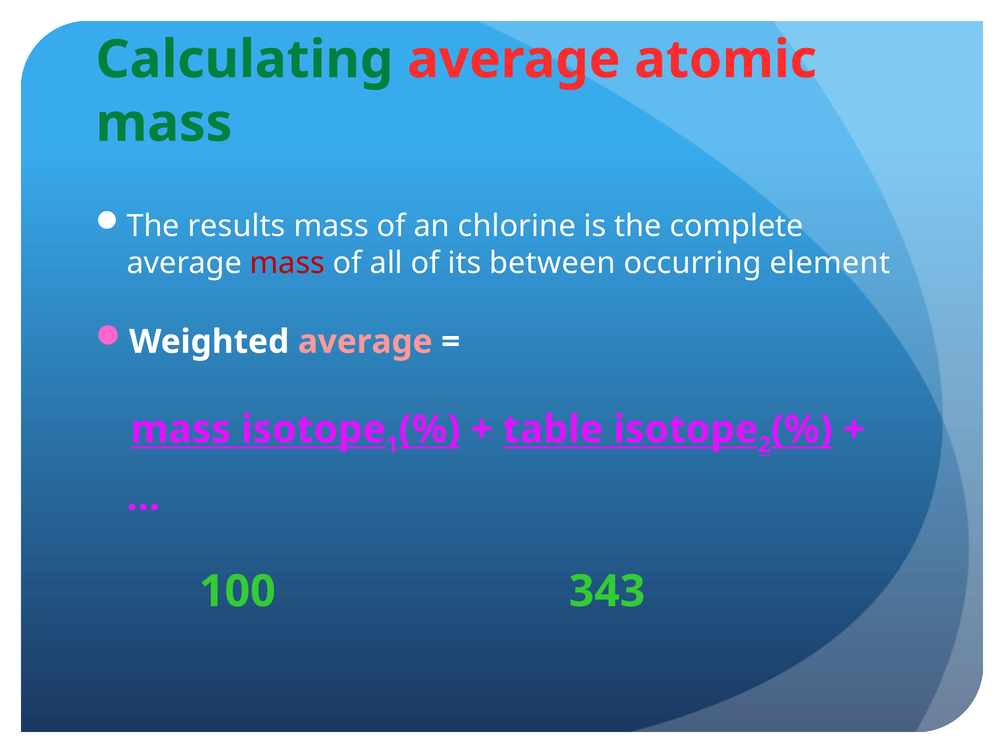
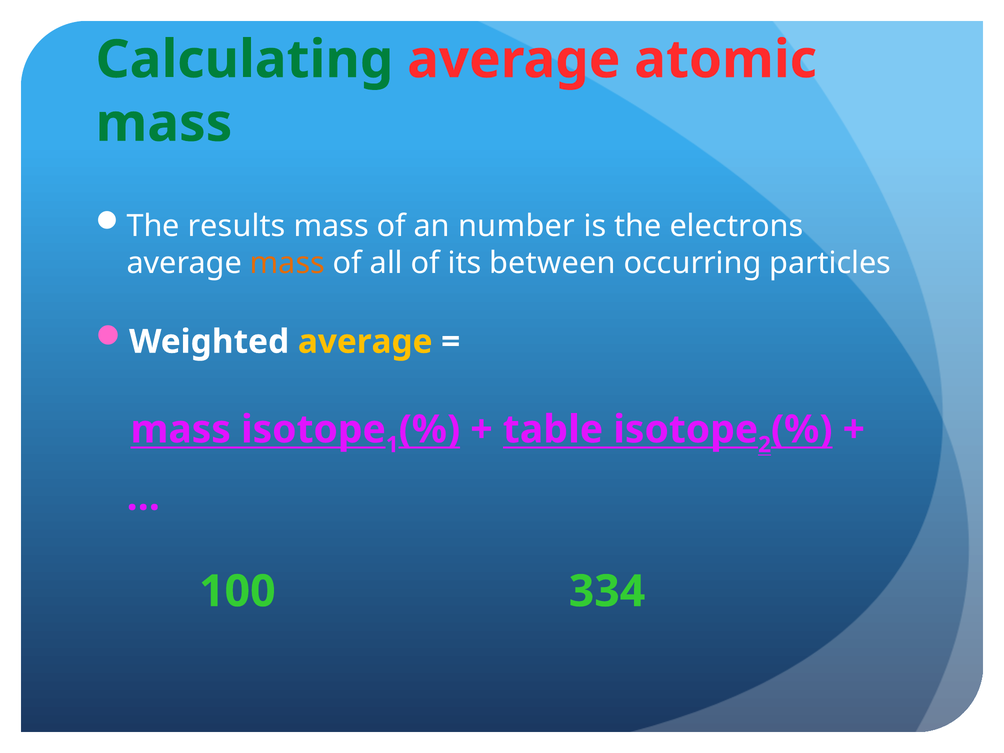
chlorine: chlorine -> number (517, 226)
complete: complete -> electrons (737, 226)
mass colour: red -> orange (287, 263)
element: element -> particles (830, 263)
average colour: pink -> yellow (365, 342)
343: 343 -> 334 (607, 591)
